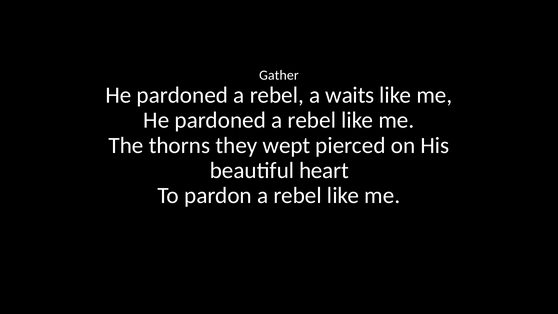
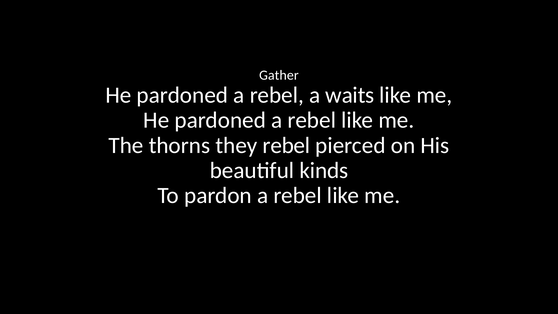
they wept: wept -> rebel (286, 145)
heart: heart -> kinds (324, 170)
